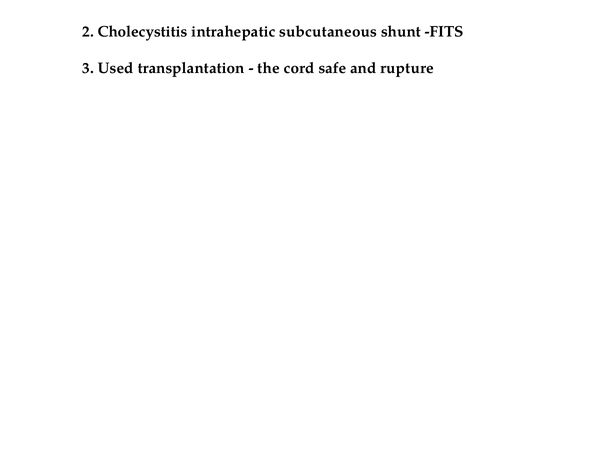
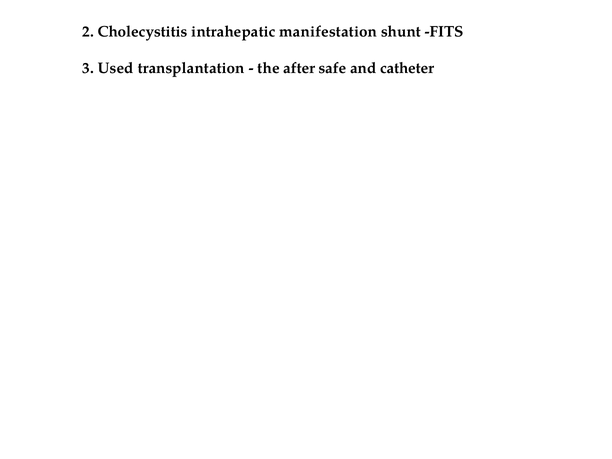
subcutaneous: subcutaneous -> manifestation (328, 31)
cord: cord -> after (299, 68)
rupture: rupture -> catheter (407, 68)
